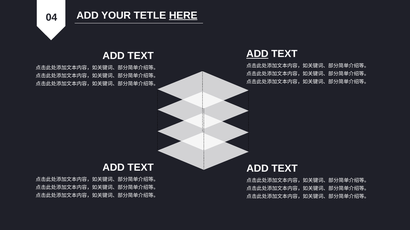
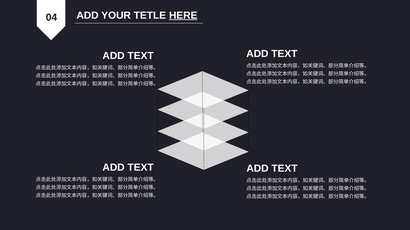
ADD underline: present -> none (257, 54)
